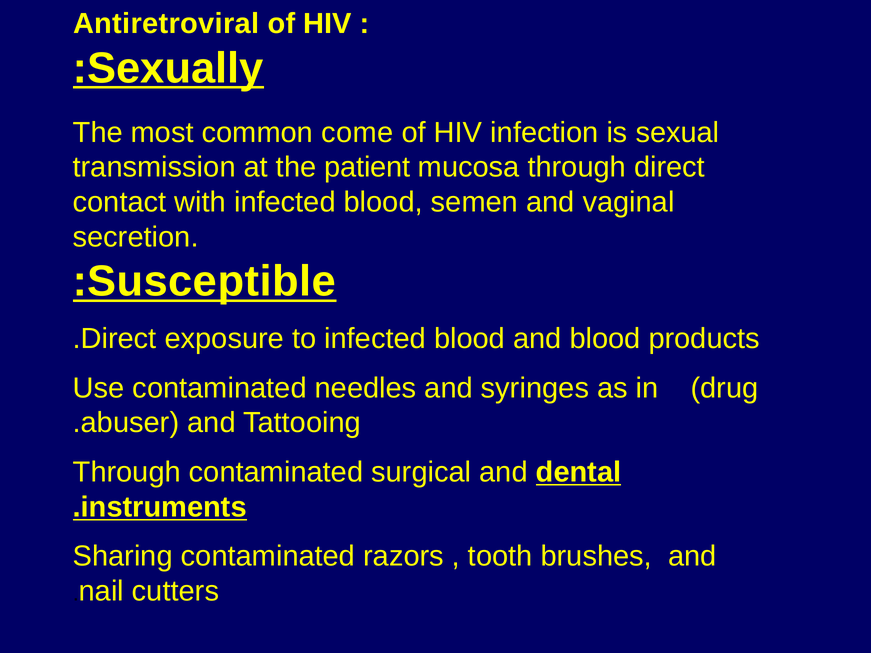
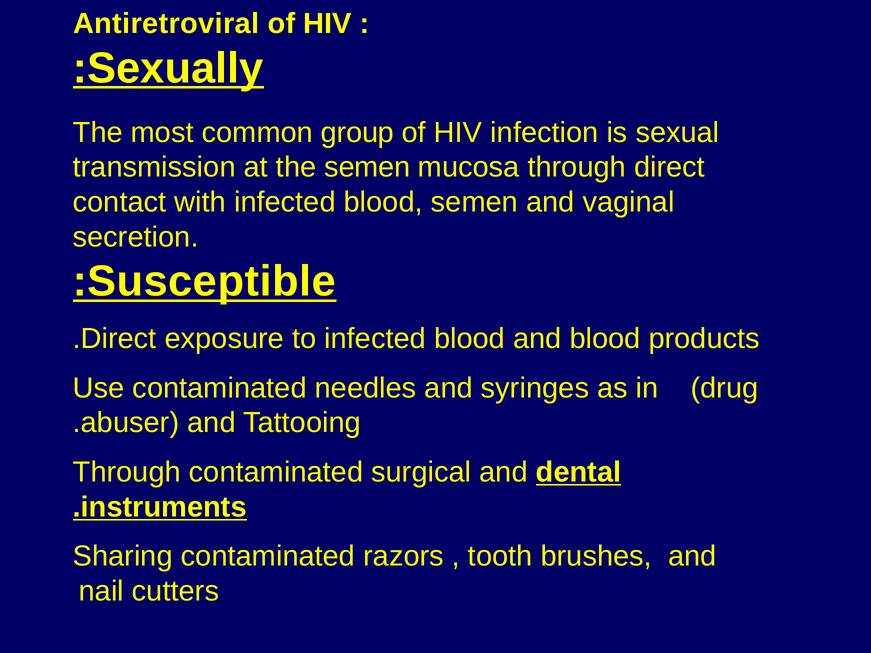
come: come -> group (358, 133)
the patient: patient -> semen (367, 167)
